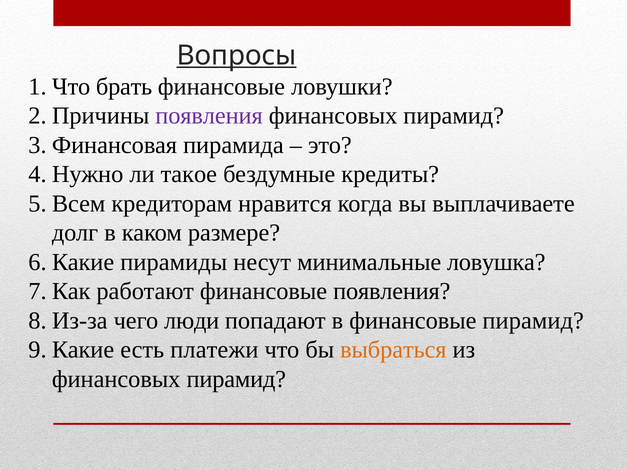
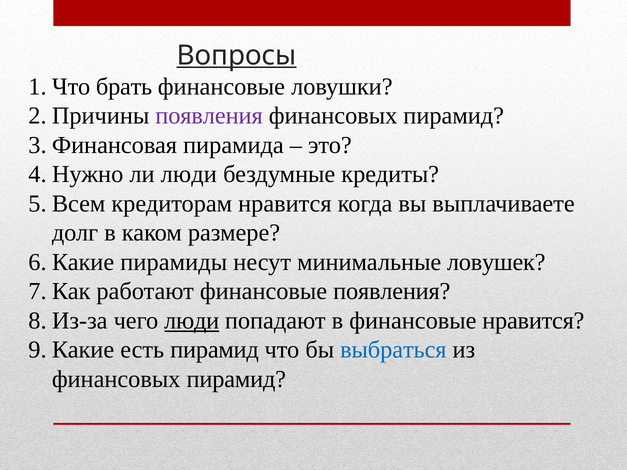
ли такое: такое -> люди (189, 174)
ловушка: ловушка -> ловушек (496, 262)
люди underline: none -> present (192, 321)
финансовые пирамид: пирамид -> нравится (533, 321)
есть платежи: платежи -> пирамид (215, 350)
выбраться colour: orange -> blue (393, 350)
